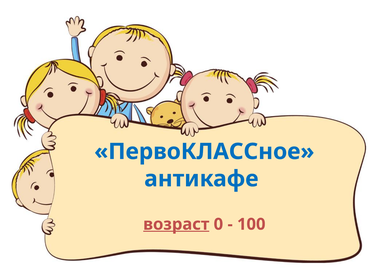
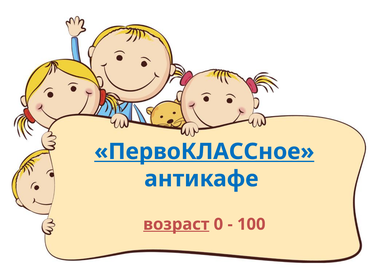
ПервоКЛАССное underline: none -> present (204, 152)
